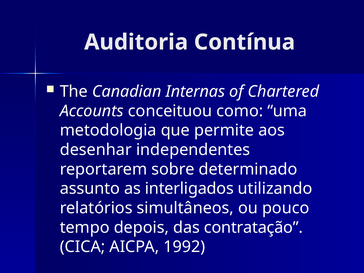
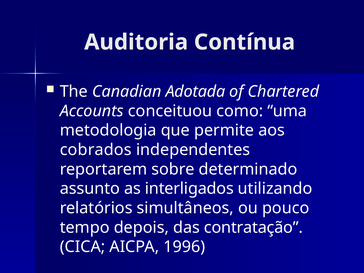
Internas: Internas -> Adotada (195, 92)
desenhar: desenhar -> cobrados (96, 150)
1992: 1992 -> 1996 (184, 247)
